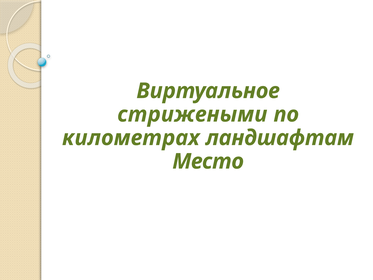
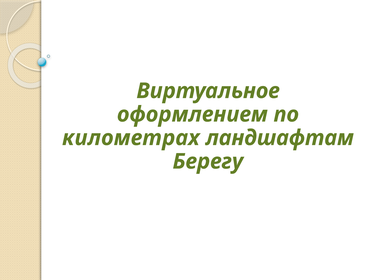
стрижеными: стрижеными -> оформлением (192, 114)
Место: Место -> Берегу (208, 161)
